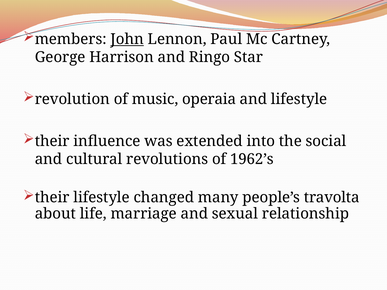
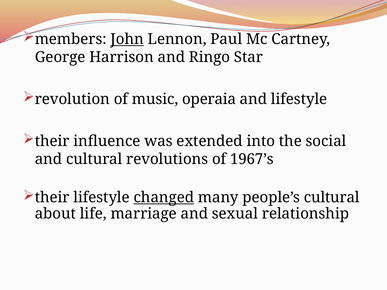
1962’s: 1962’s -> 1967’s (252, 159)
changed underline: none -> present (164, 198)
people’s travolta: travolta -> cultural (332, 198)
